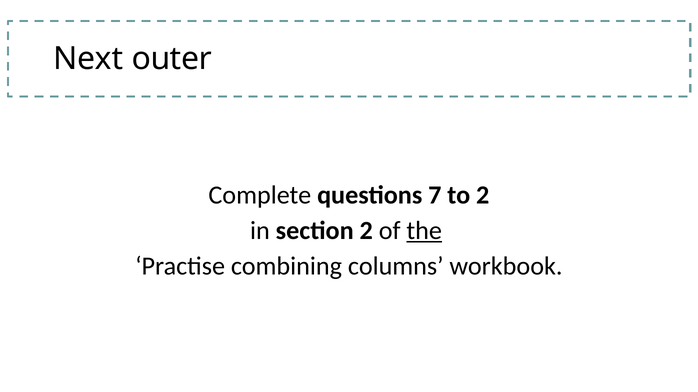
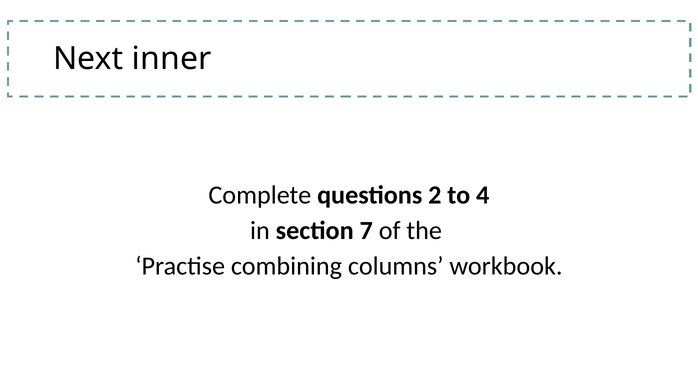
outer: outer -> inner (172, 59)
7: 7 -> 2 (435, 195)
to 2: 2 -> 4 (483, 195)
section 2: 2 -> 7 (366, 231)
the underline: present -> none (424, 231)
